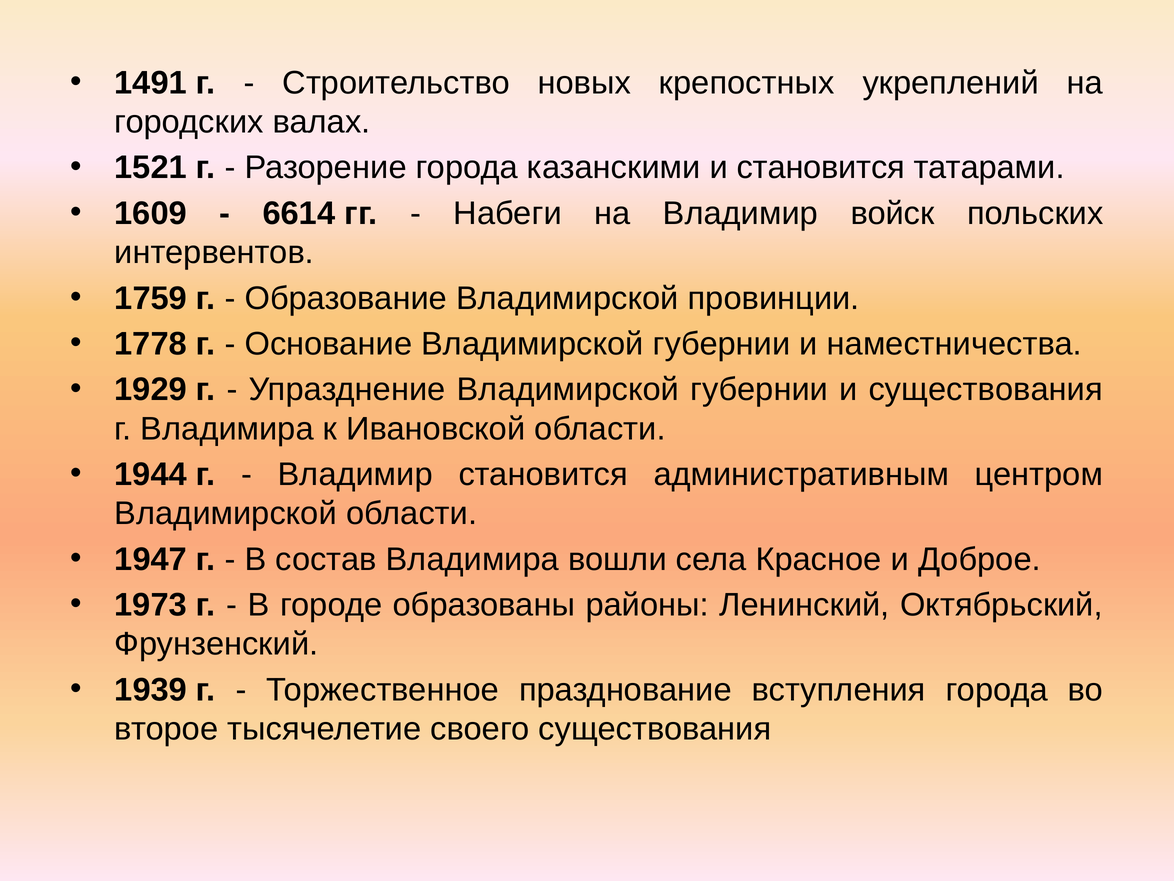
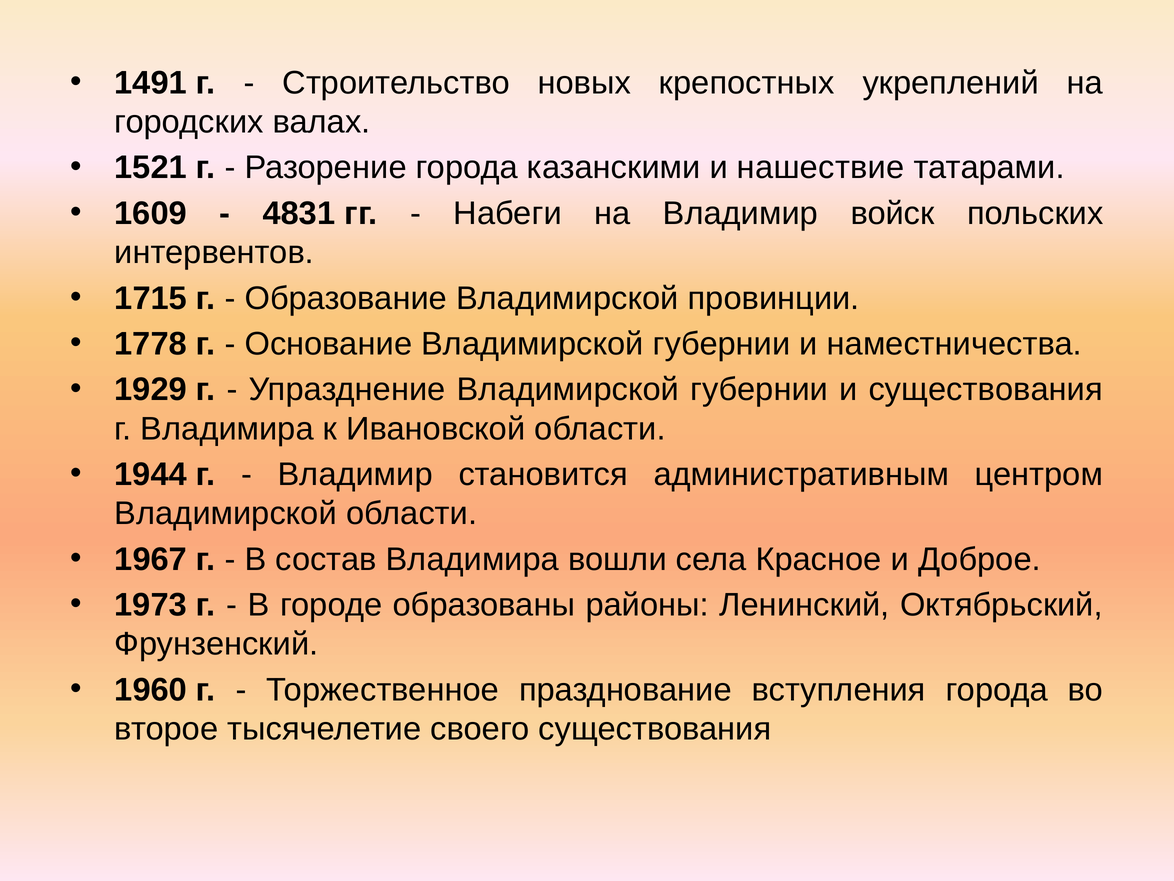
и становится: становится -> нашествие (821, 168)
6614: 6614 -> 4831 (299, 213)
1759: 1759 -> 1715 (151, 298)
1947: 1947 -> 1967 (151, 559)
1939: 1939 -> 1960 (151, 690)
